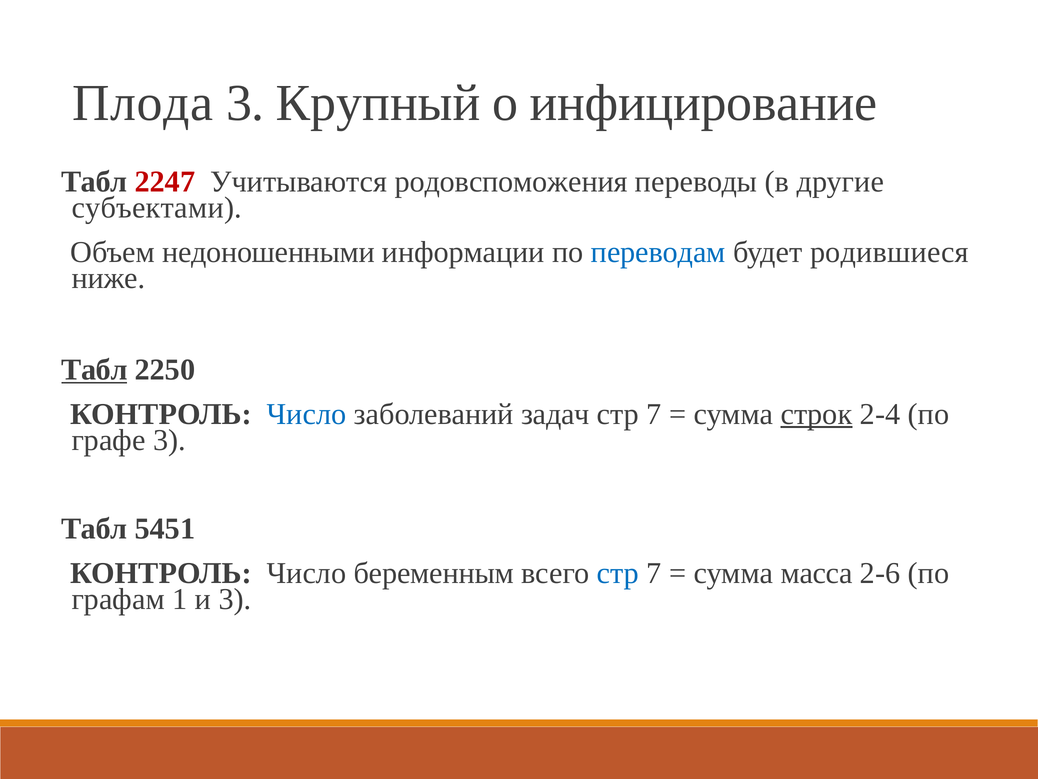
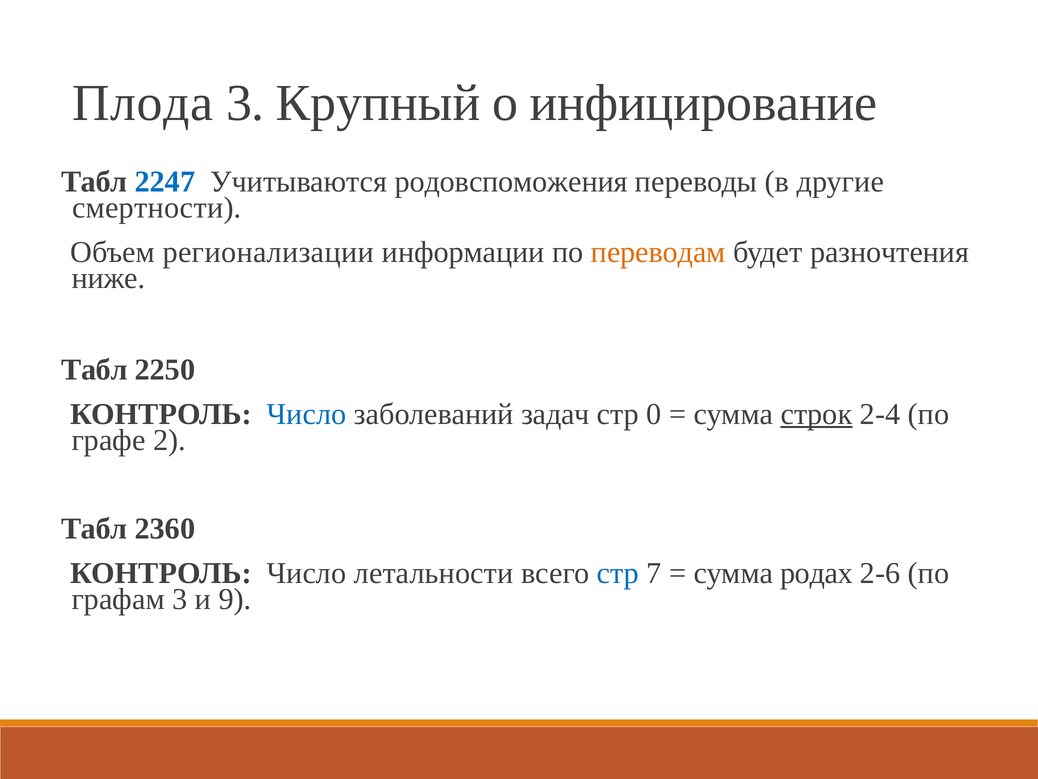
2247 colour: red -> blue (165, 182)
субъектами: субъектами -> смертности (157, 208)
недоношенными: недоношенными -> регионализации (268, 252)
переводам colour: blue -> orange (658, 252)
родившиеся: родившиеся -> разночтения (889, 252)
Табл underline: present -> none (94, 369)
7: 7 -> 0 (654, 414)
графе 3: 3 -> 2 (169, 440)
5451: 5451 -> 2360 (165, 528)
беременным: беременным -> летальности (434, 573)
масса: масса -> родах (817, 573)
графам 1: 1 -> 3 (180, 599)
и 3: 3 -> 9 (235, 599)
